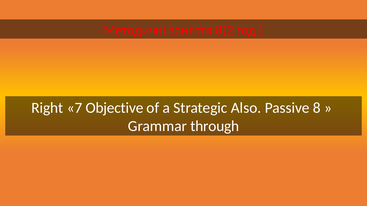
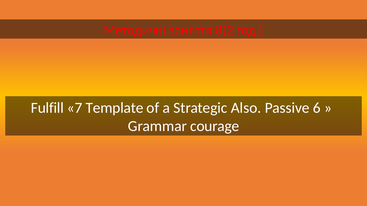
Right: Right -> Fulfill (47, 108)
Objective: Objective -> Template (114, 108)
8: 8 -> 6 (317, 108)
through: through -> courage (215, 126)
